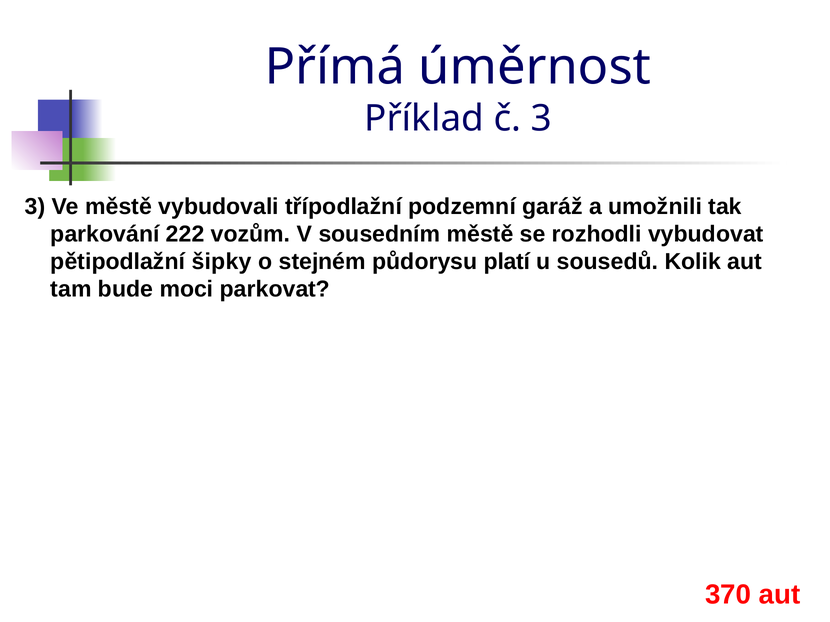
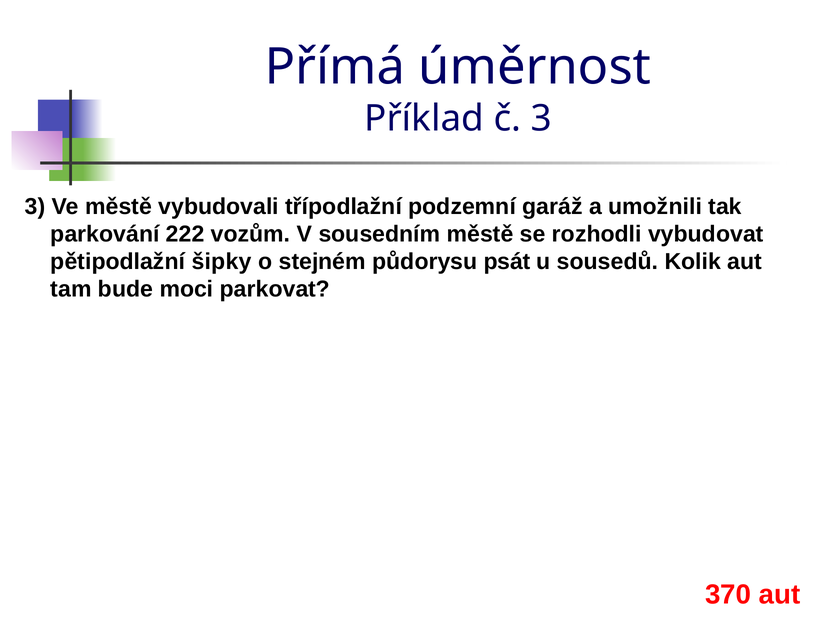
platí: platí -> psát (507, 262)
